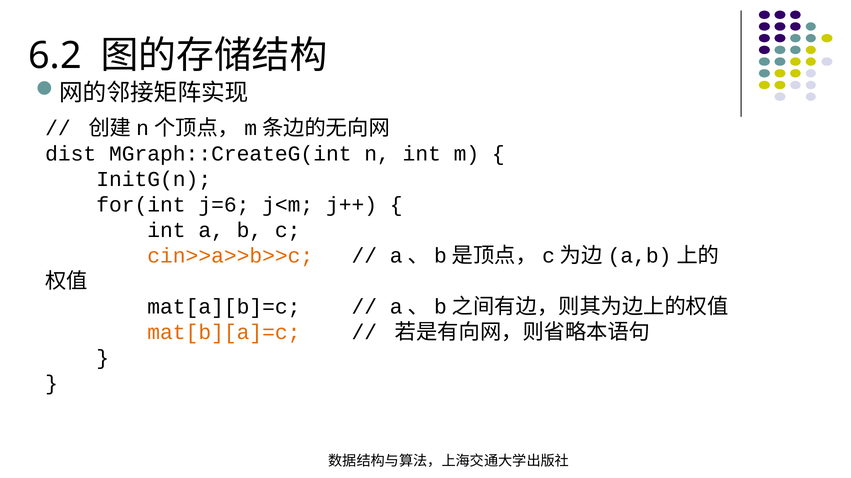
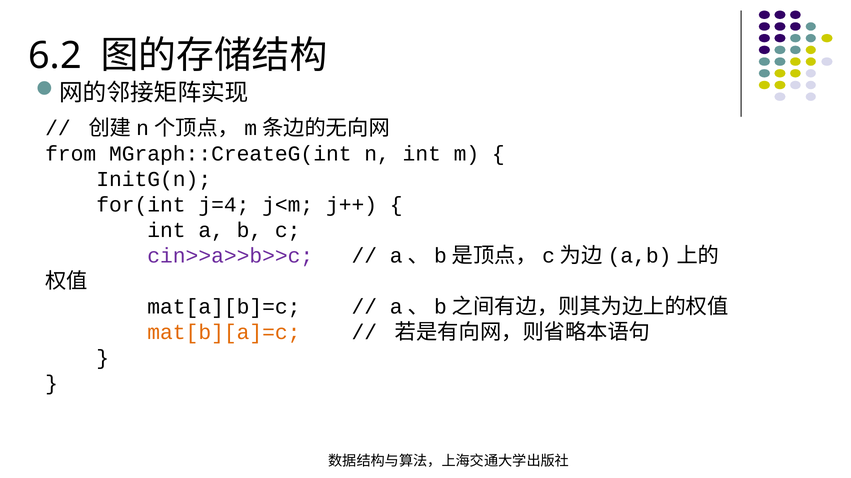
dist: dist -> from (71, 154)
j=6: j=6 -> j=4 (224, 205)
cin>>a>>b>>c colour: orange -> purple (230, 256)
